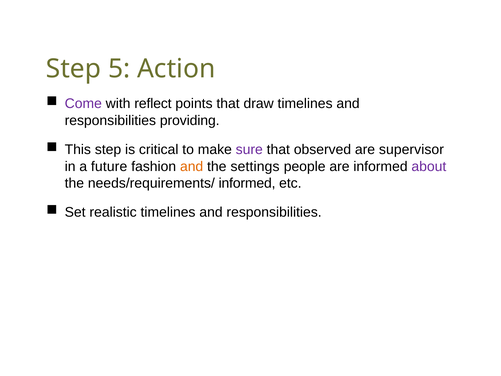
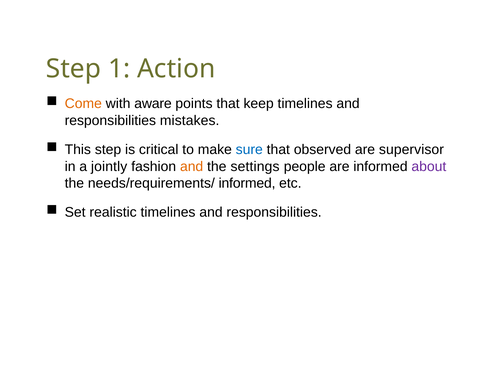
5: 5 -> 1 (119, 69)
Come colour: purple -> orange (83, 104)
reflect: reflect -> aware (153, 104)
draw: draw -> keep (259, 104)
providing: providing -> mistakes (190, 120)
sure colour: purple -> blue (249, 150)
future: future -> jointly (109, 166)
